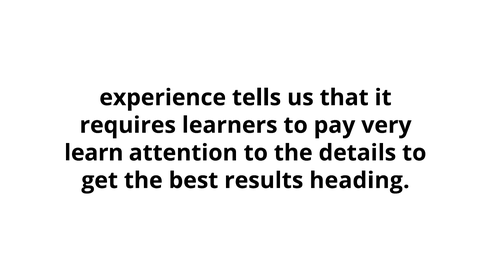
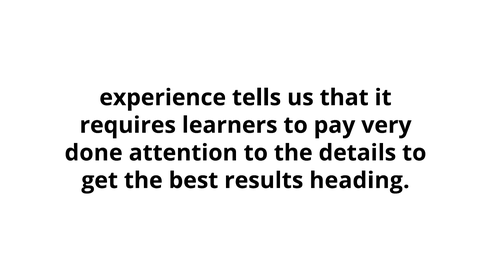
learn: learn -> done (94, 153)
